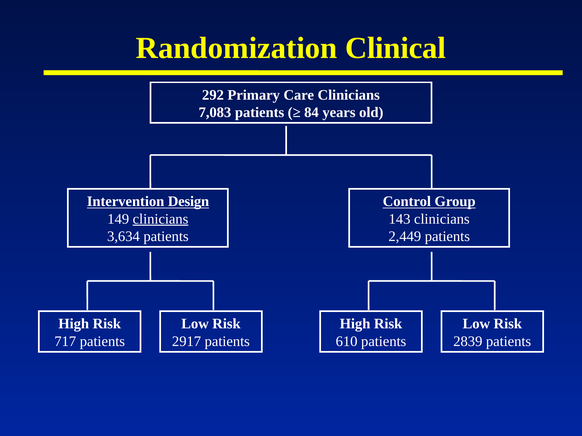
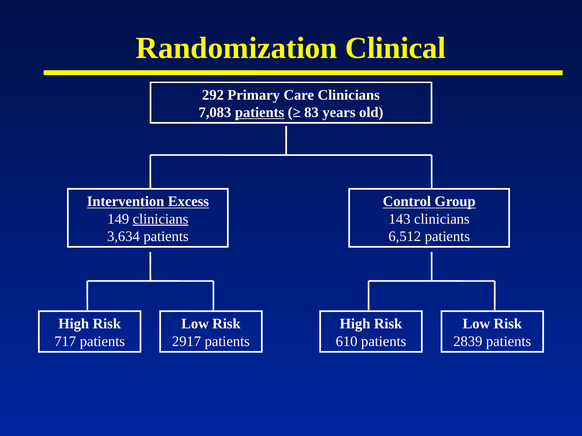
patients underline: none -> present (260, 112)
84: 84 -> 83 (311, 112)
Design: Design -> Excess (188, 202)
2,449: 2,449 -> 6,512 (405, 237)
